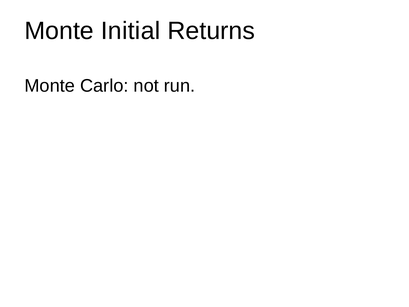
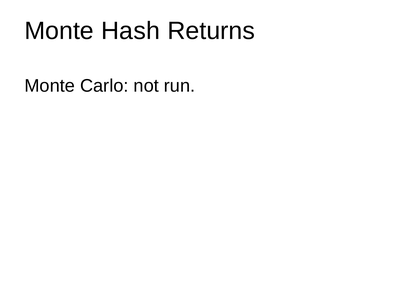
Initial: Initial -> Hash (131, 31)
